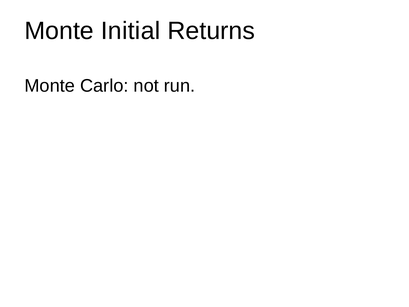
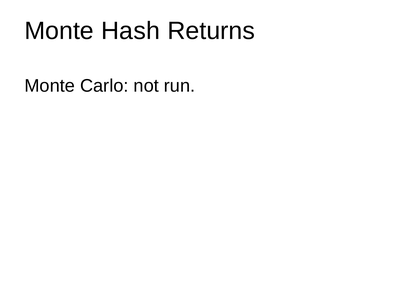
Initial: Initial -> Hash (131, 31)
